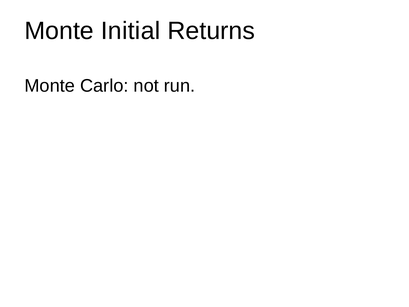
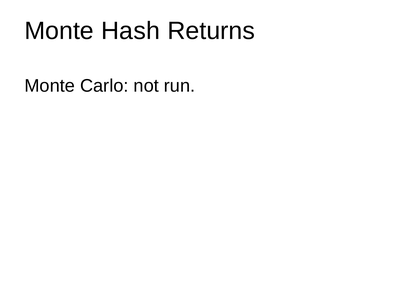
Initial: Initial -> Hash (131, 31)
